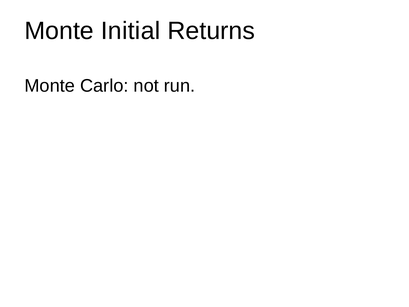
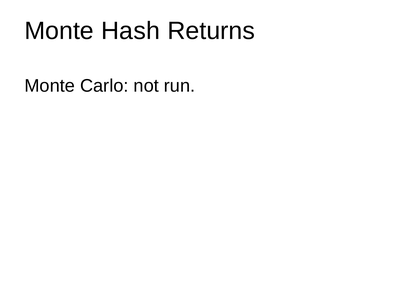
Initial: Initial -> Hash (131, 31)
